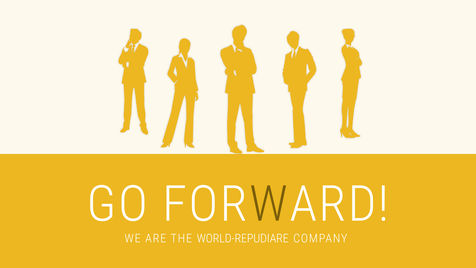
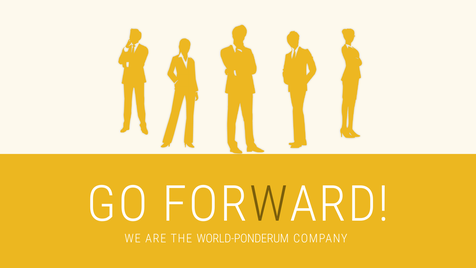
WORLD-REPUDIARE: WORLD-REPUDIARE -> WORLD-PONDERUM (243, 238)
